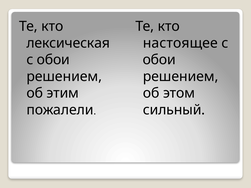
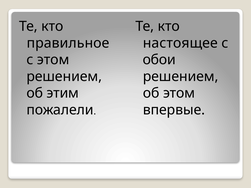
лексическая: лексическая -> правильное (68, 43)
обои: обои -> этом (53, 60)
сильный: сильный -> впервые (174, 110)
